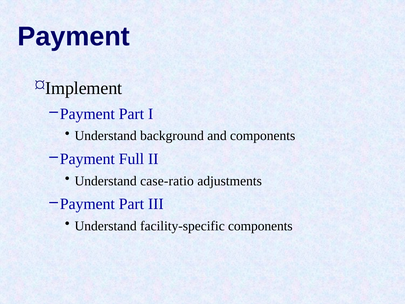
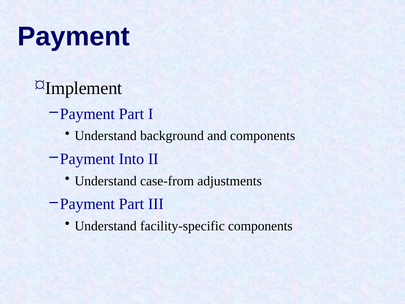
Full: Full -> Into (131, 159)
case-ratio: case-ratio -> case-from (167, 181)
